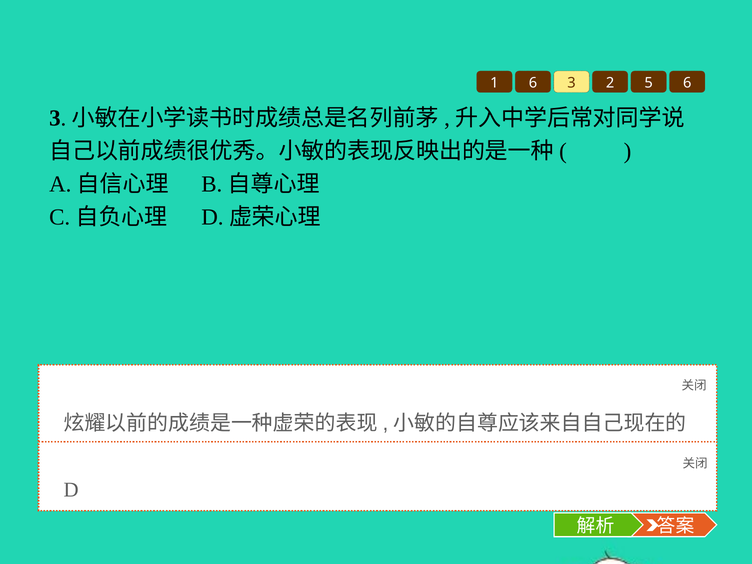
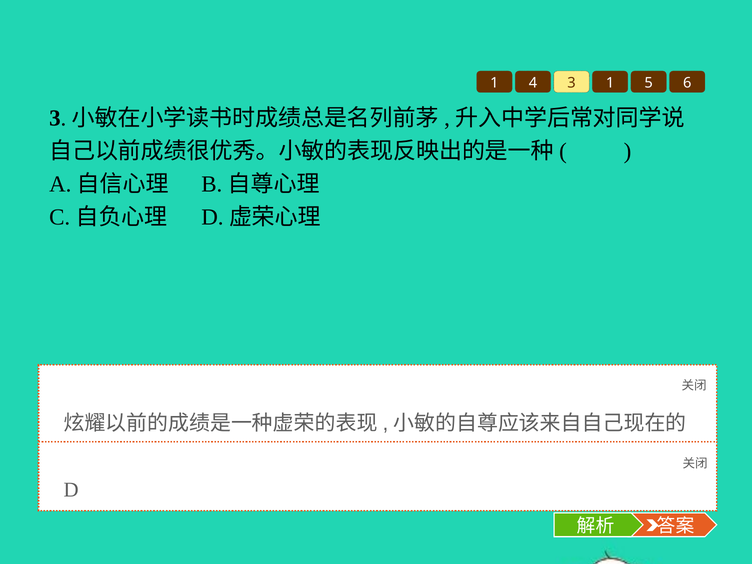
1 6: 6 -> 4 (533, 83)
3 2: 2 -> 1 (610, 83)
